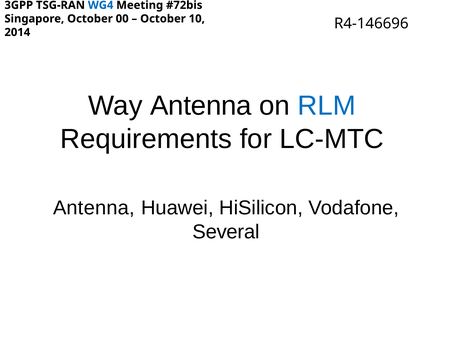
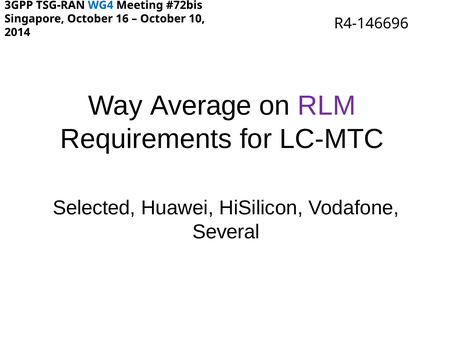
00: 00 -> 16 (122, 19)
Way Antenna: Antenna -> Average (201, 106)
RLM colour: blue -> purple (327, 106)
Antenna: Antenna -> Selected (94, 208)
